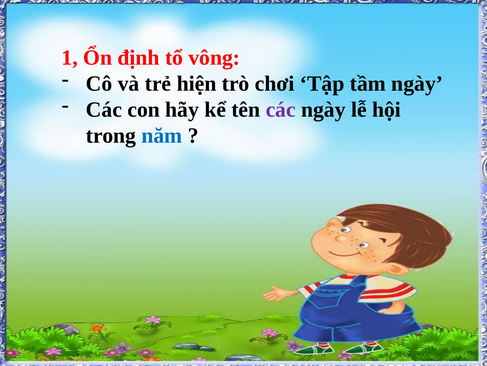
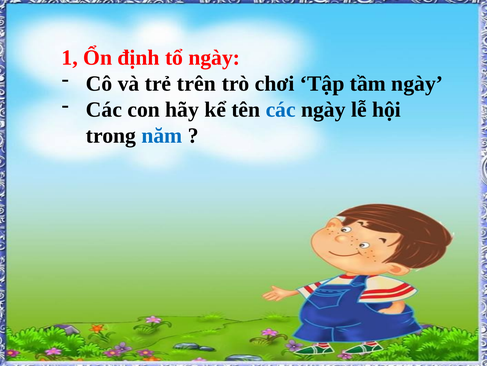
tổ vông: vông -> ngày (214, 57)
hiện: hiện -> trên (196, 83)
các colour: purple -> blue (281, 109)
